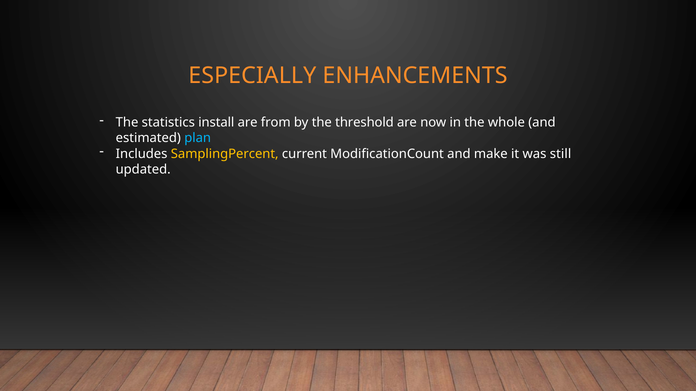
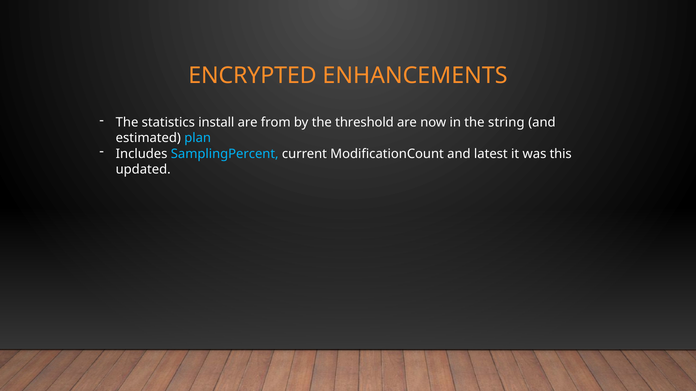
ESPECIALLY: ESPECIALLY -> ENCRYPTED (252, 76)
whole: whole -> string (506, 123)
SamplingPercent colour: yellow -> light blue (225, 154)
make: make -> latest (491, 154)
still: still -> this (561, 154)
